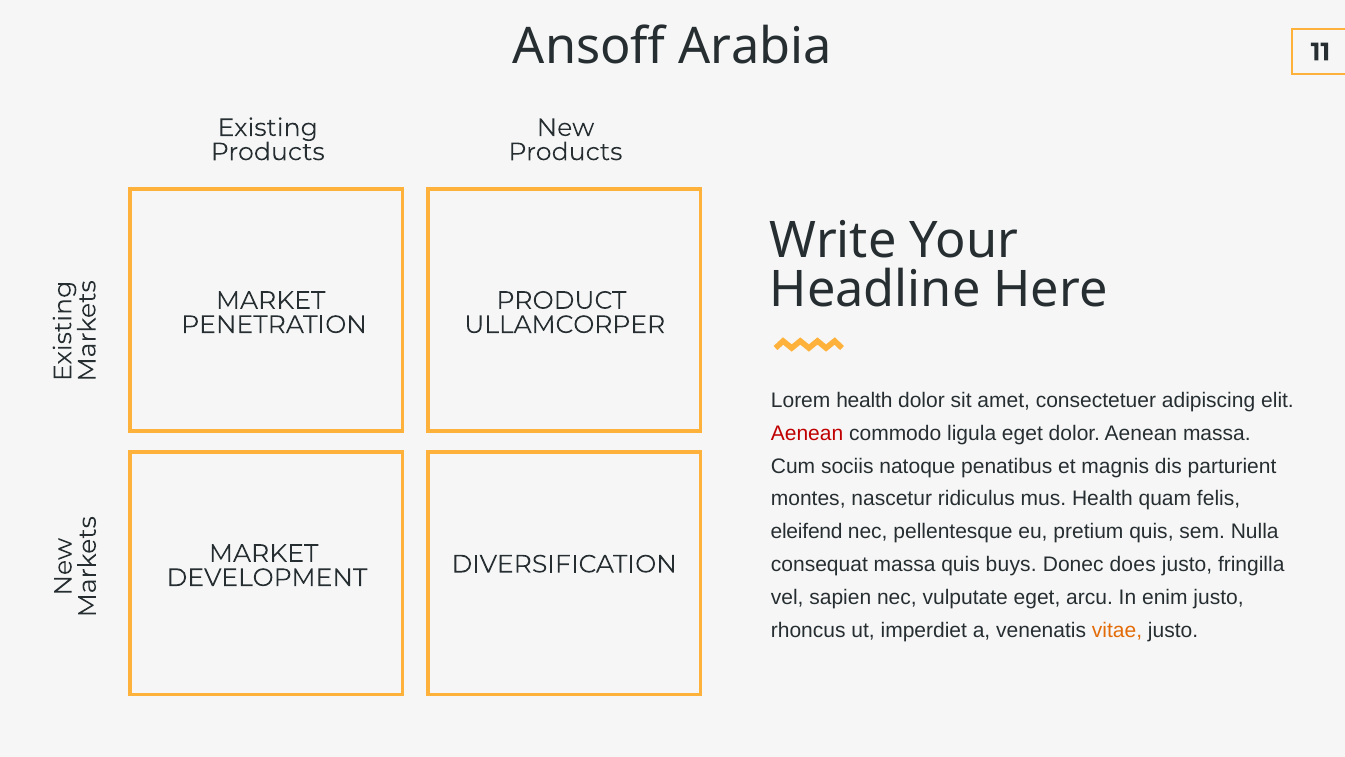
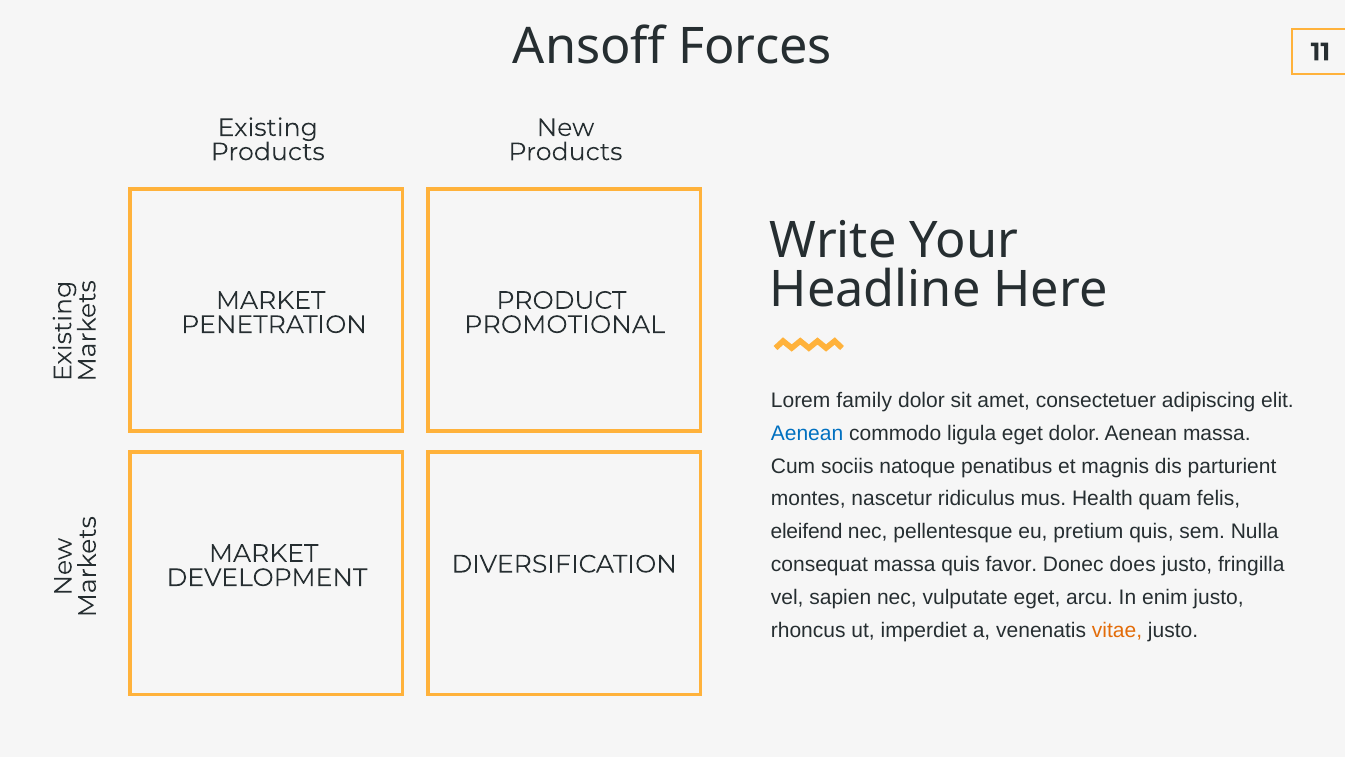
Arabia: Arabia -> Forces (755, 47)
ULLAMCORPER: ULLAMCORPER -> PROMOTIONAL (565, 325)
Lorem health: health -> family (864, 400)
Aenean colour: red -> blue (807, 433)
buys: buys -> favor (1011, 564)
